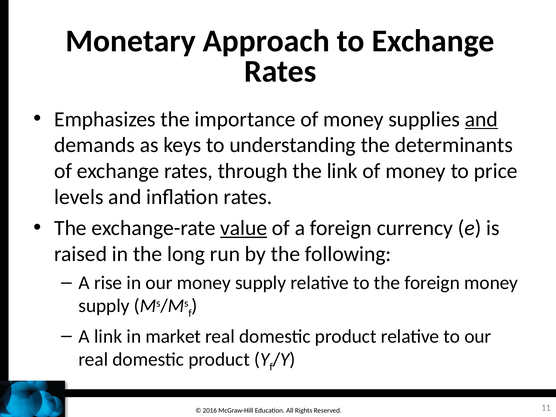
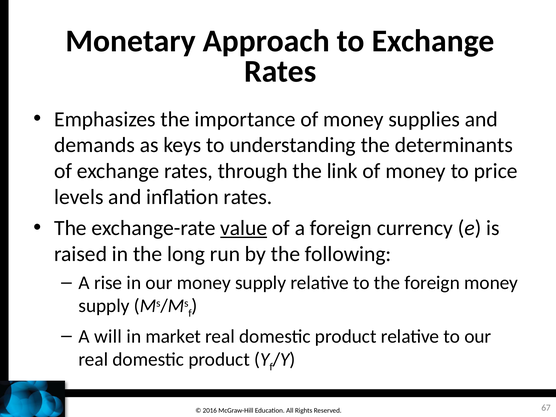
and underline: present -> none (481, 119)
A link: link -> will (108, 336)
11: 11 -> 67 (546, 408)
